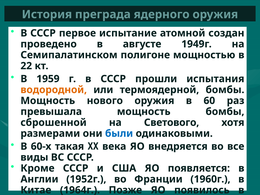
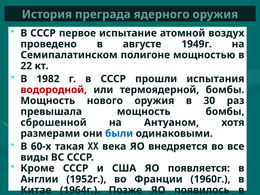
создан: создан -> воздух (226, 33)
1959: 1959 -> 1982 (48, 79)
водородной colour: orange -> red (54, 90)
60: 60 -> 30 (209, 101)
Светового: Светового -> Антуаном (172, 123)
